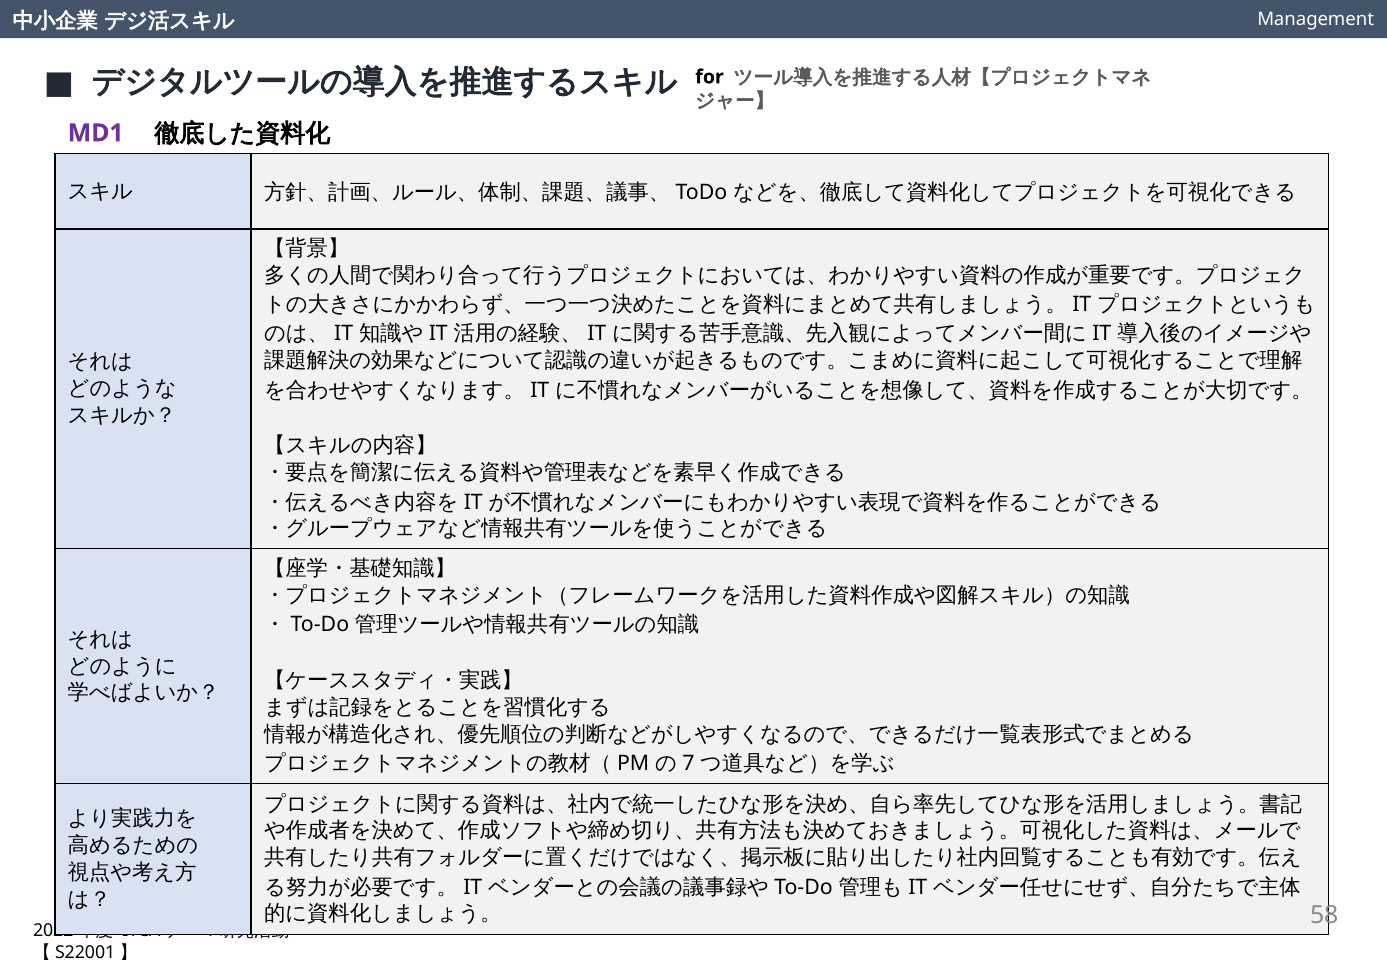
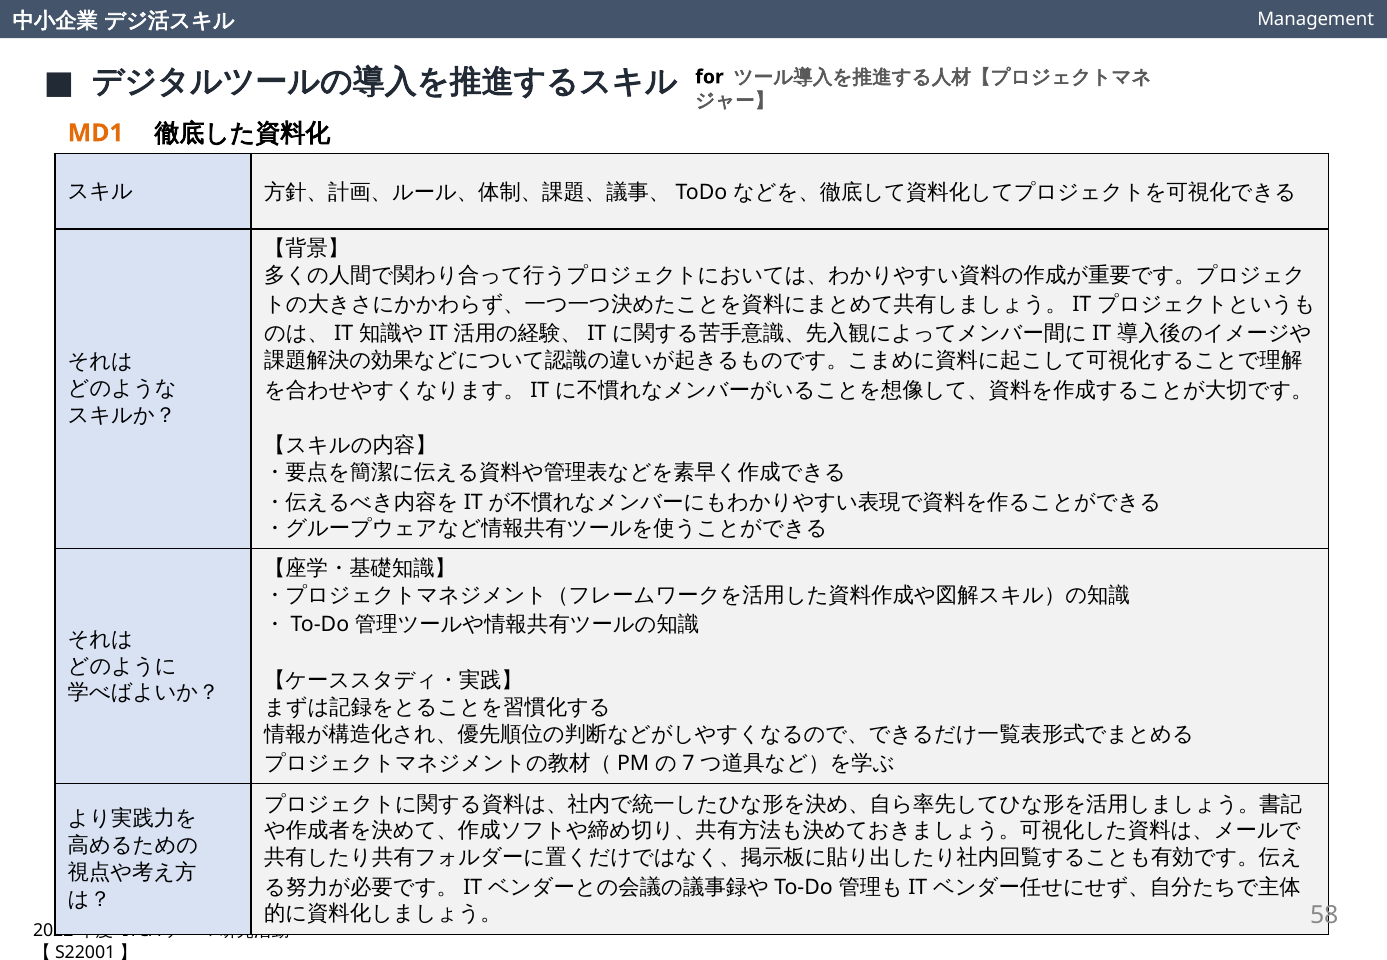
MD1 colour: purple -> orange (96, 133)
